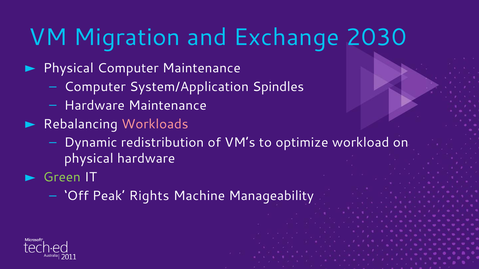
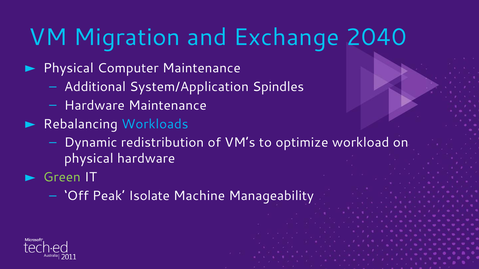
2030: 2030 -> 2040 (376, 37)
Computer: Computer -> Additional (95, 87)
Workloads colour: pink -> light blue (155, 124)
Rights: Rights -> Isolate (149, 196)
